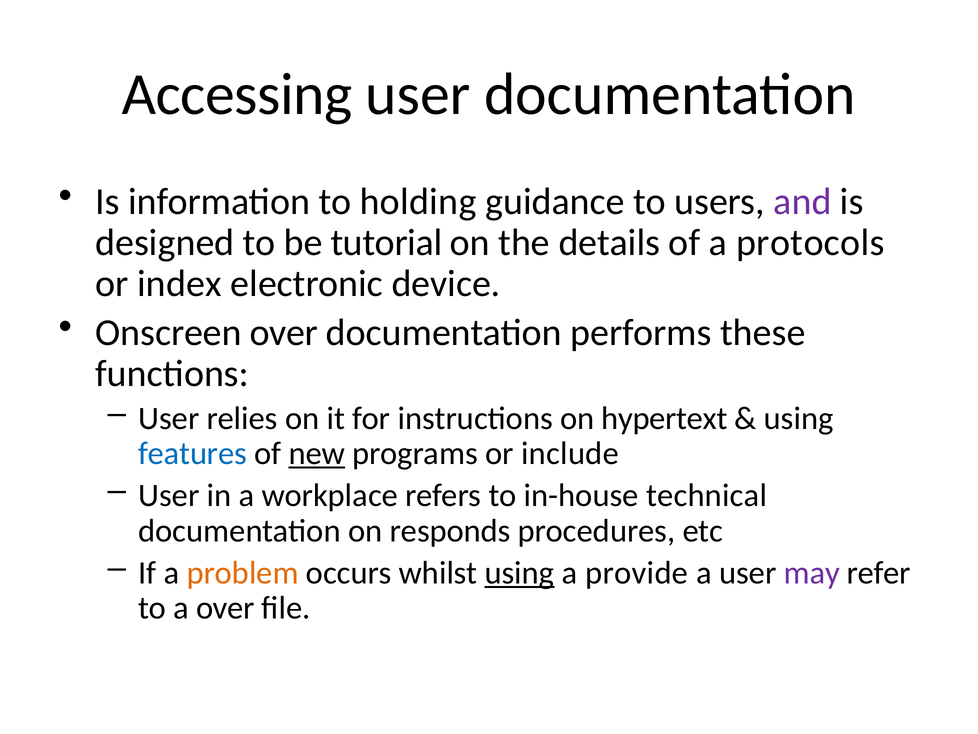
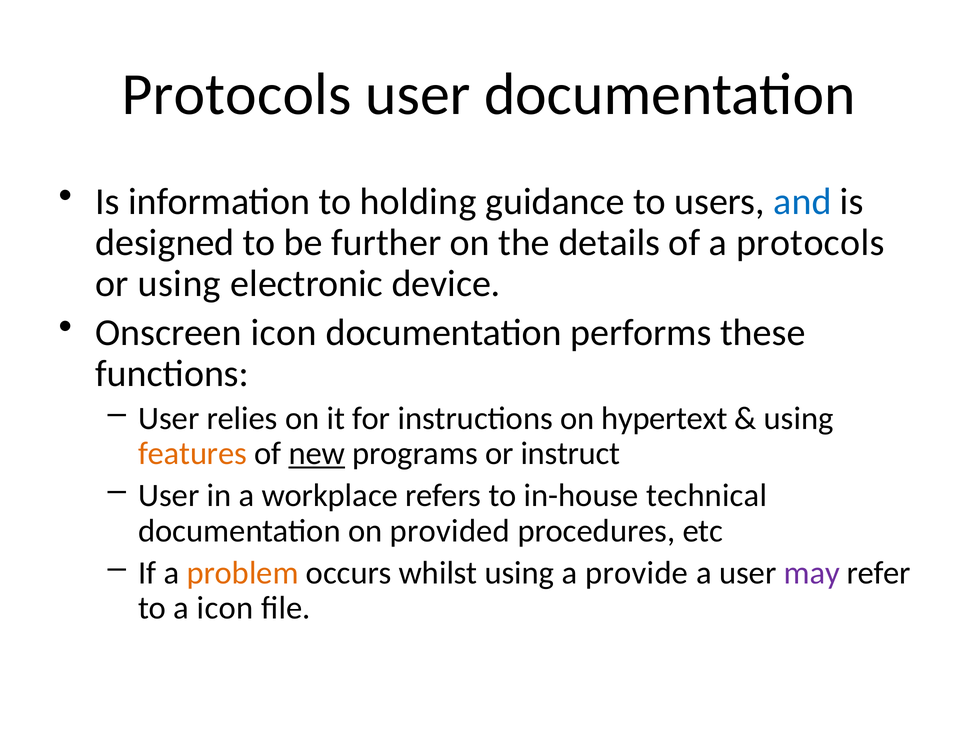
Accessing: Accessing -> Protocols (237, 95)
and colour: purple -> blue (802, 202)
tutorial: tutorial -> further (386, 243)
or index: index -> using (179, 284)
Onscreen over: over -> icon (284, 333)
features colour: blue -> orange (193, 453)
include: include -> instruct (570, 453)
responds: responds -> provided (450, 530)
using underline: present -> none (519, 572)
a over: over -> icon (225, 608)
